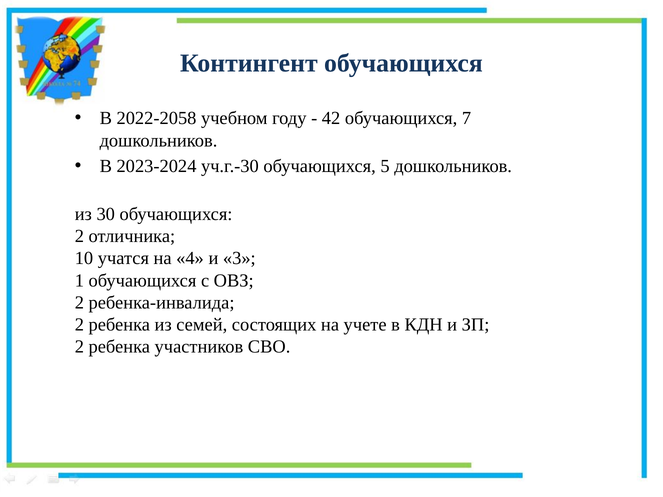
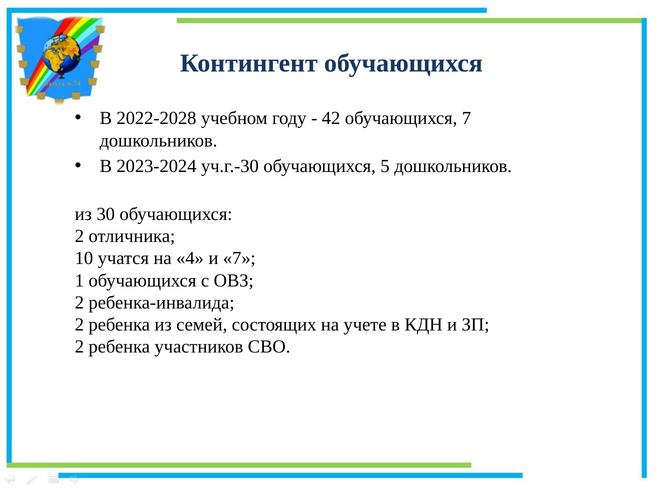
2022-2058: 2022-2058 -> 2022-2028 (157, 118)
и 3: 3 -> 7 (239, 258)
